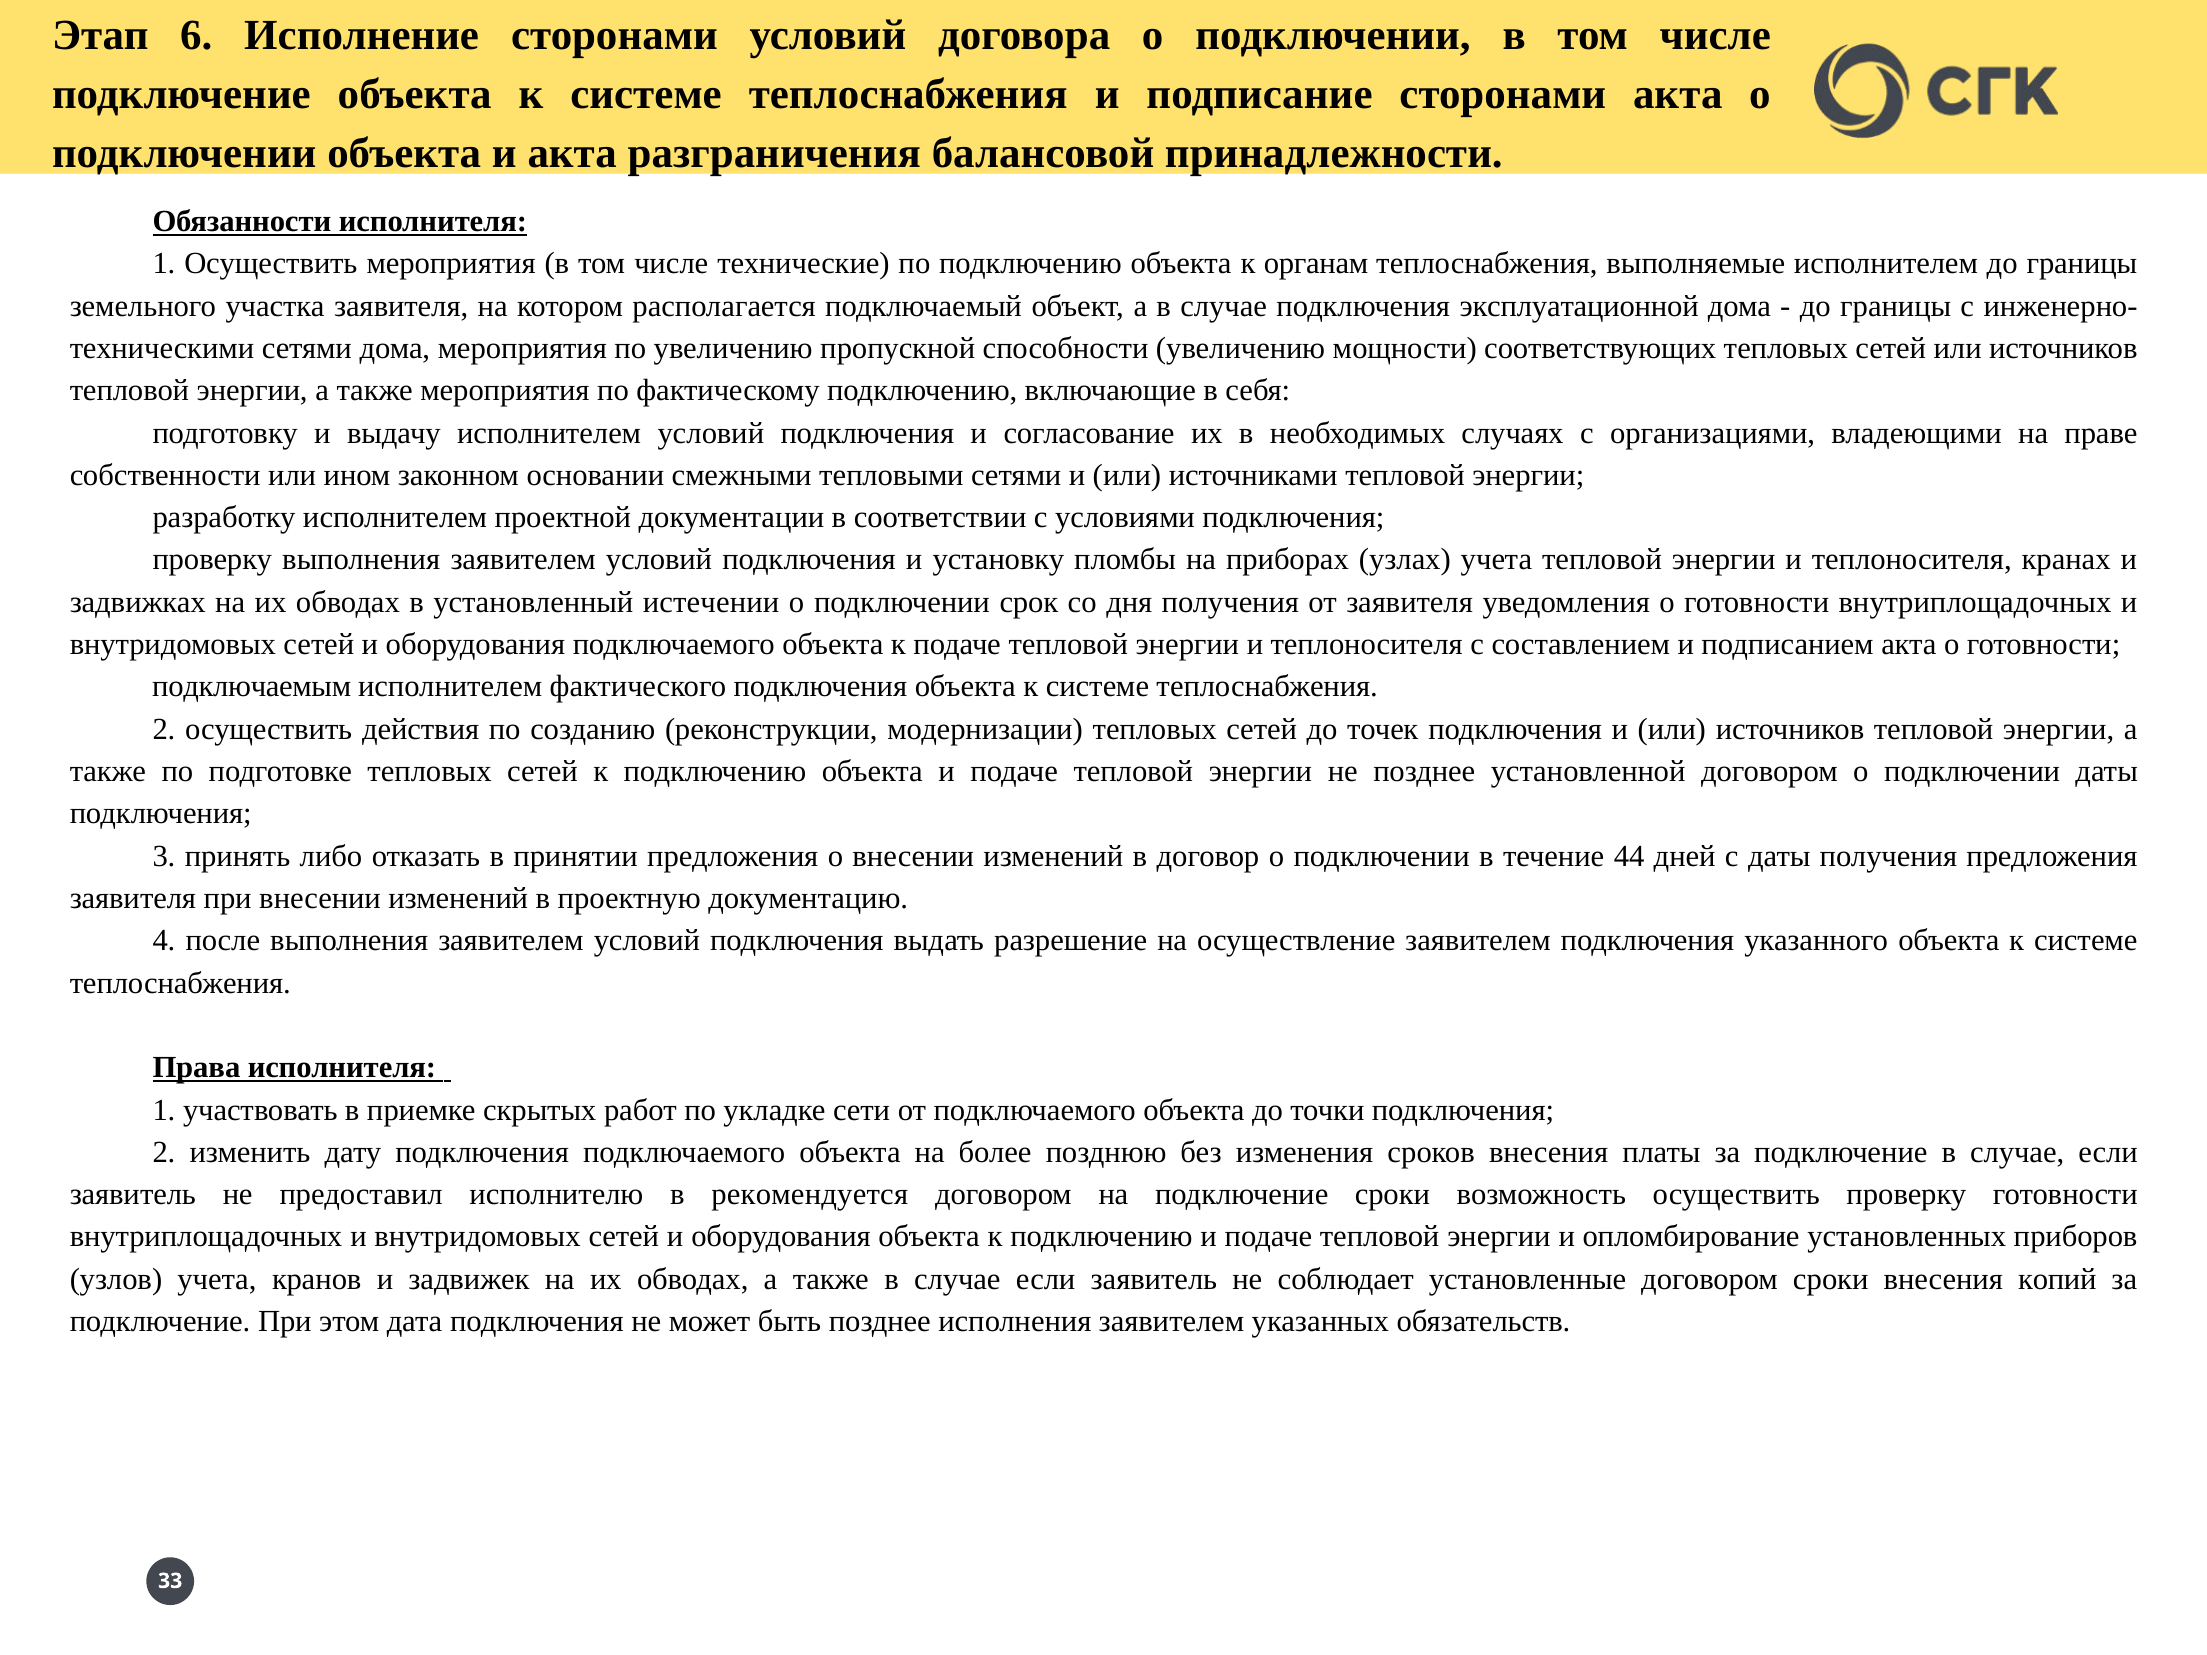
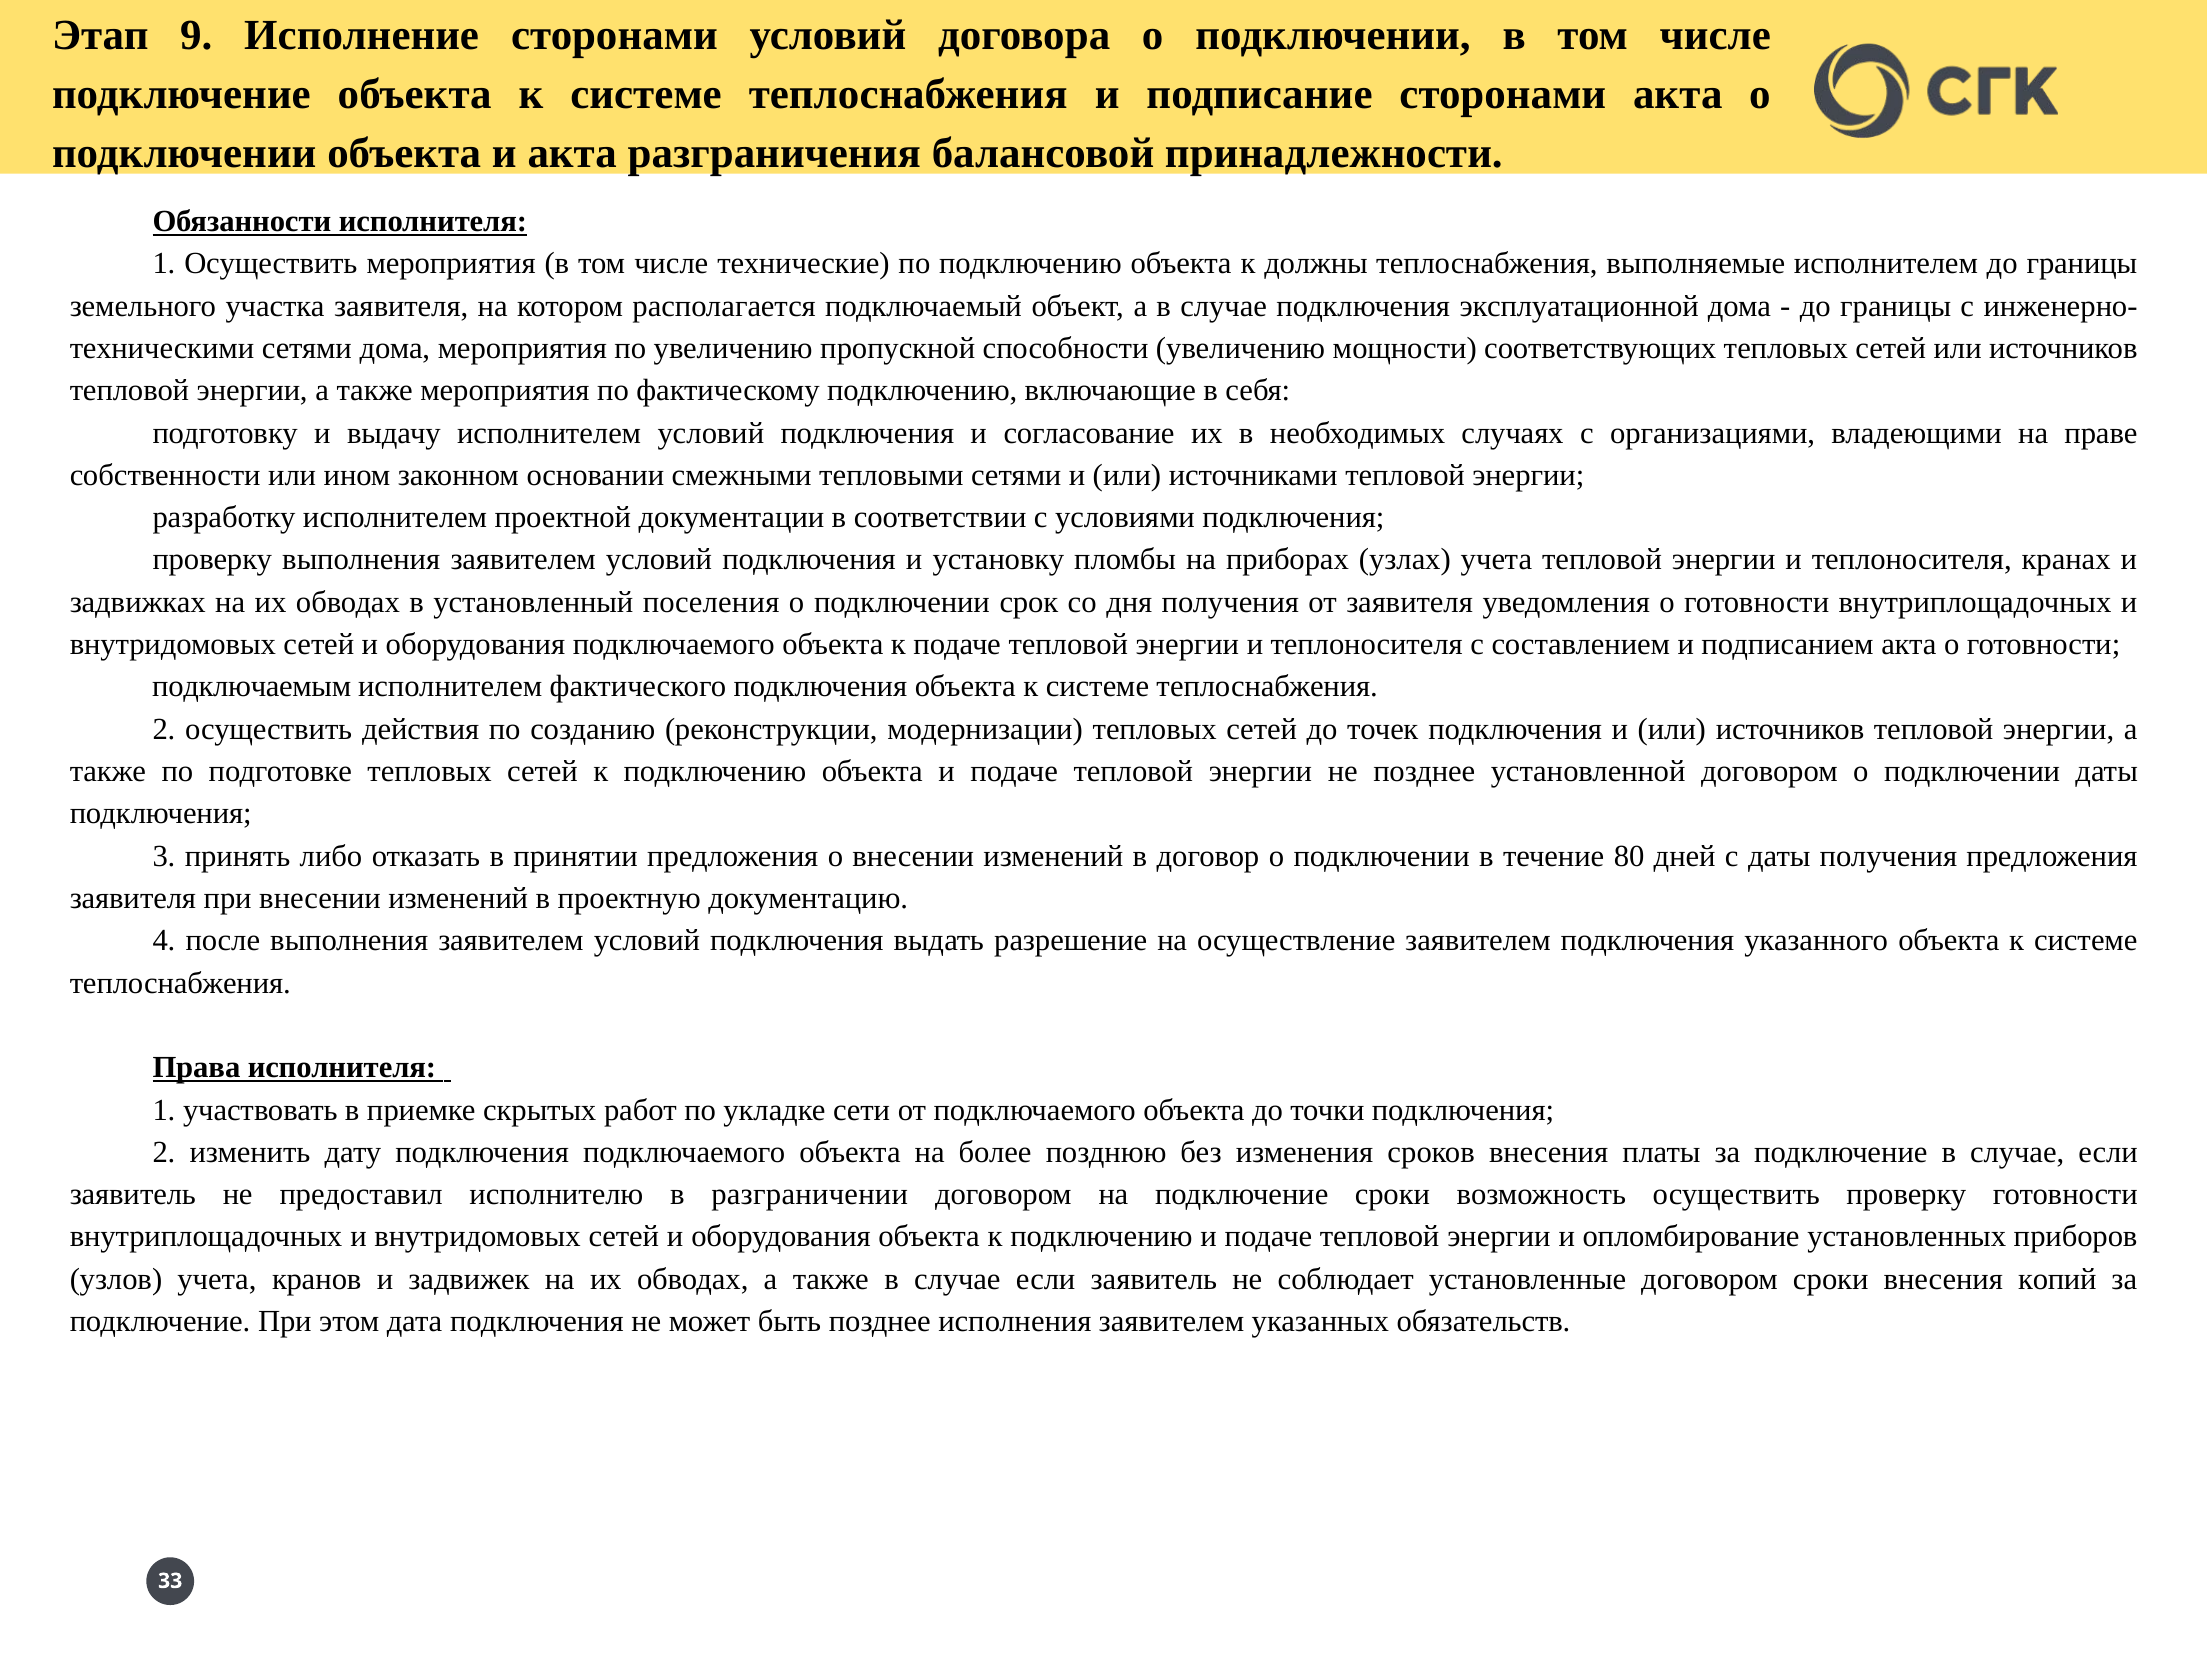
6: 6 -> 9 (196, 35)
органам: органам -> должны (1316, 264)
истечении: истечении -> поселения (711, 602)
44: 44 -> 80 (1629, 856)
рекомендуется: рекомендуется -> разграничении (810, 1195)
